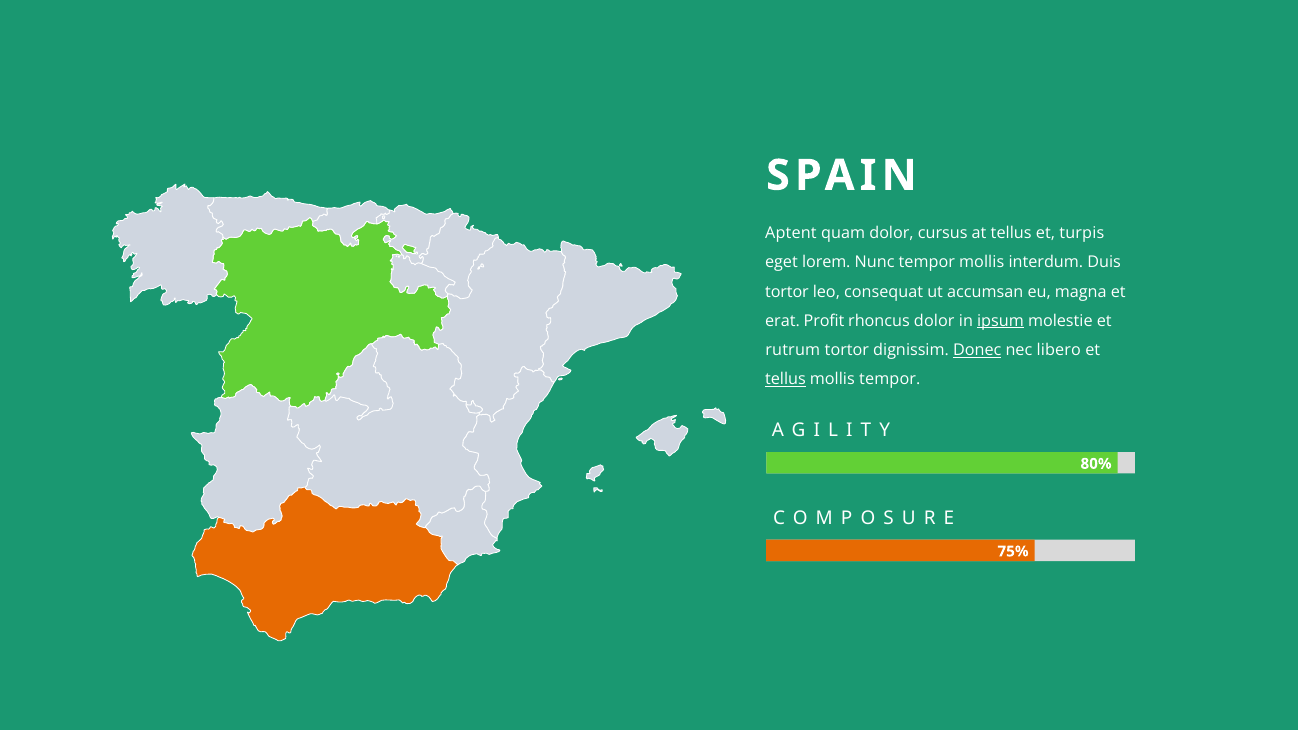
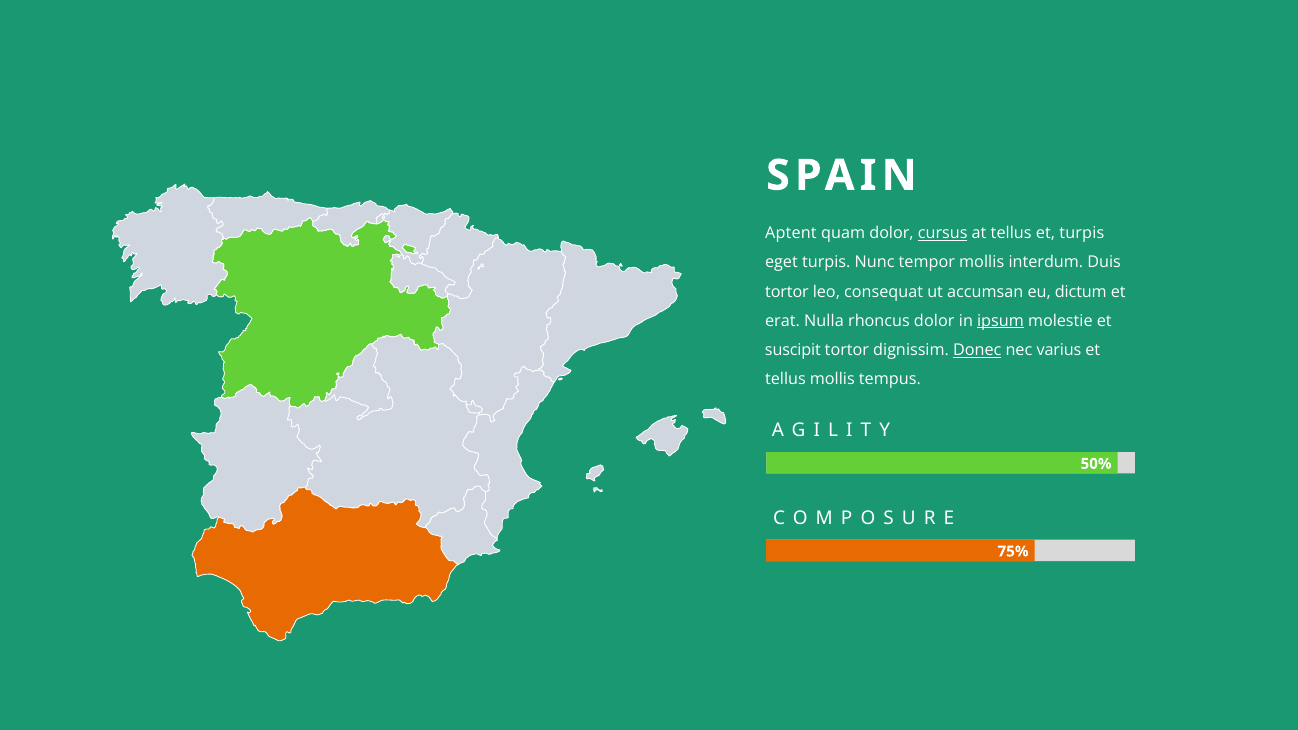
cursus underline: none -> present (943, 233)
eget lorem: lorem -> turpis (826, 263)
magna: magna -> dictum (1081, 292)
Profit: Profit -> Nulla (824, 321)
rutrum: rutrum -> suscipit (793, 350)
libero: libero -> varius (1059, 350)
tellus underline: present -> none (785, 379)
mollis tempor: tempor -> tempus (890, 379)
80%: 80% -> 50% (1096, 464)
